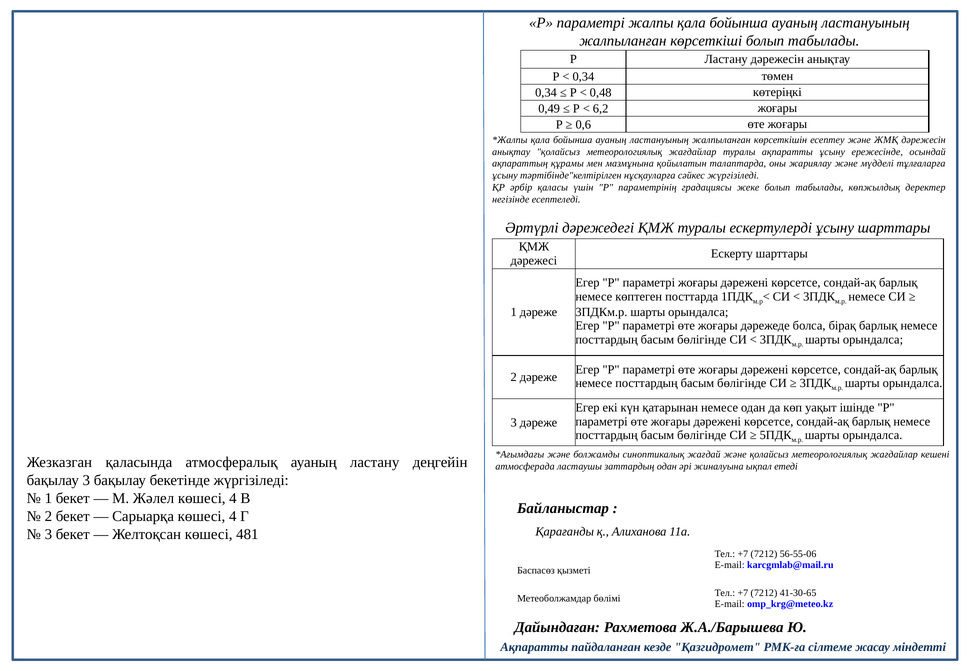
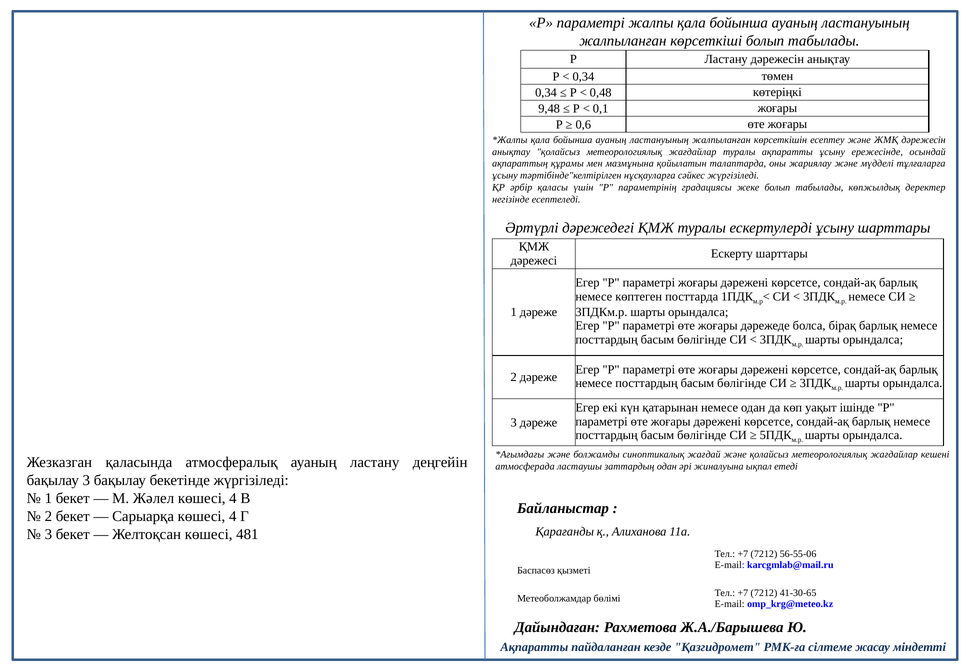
0,49: 0,49 -> 9,48 (549, 109)
6,2: 6,2 -> 0,1 (601, 109)
